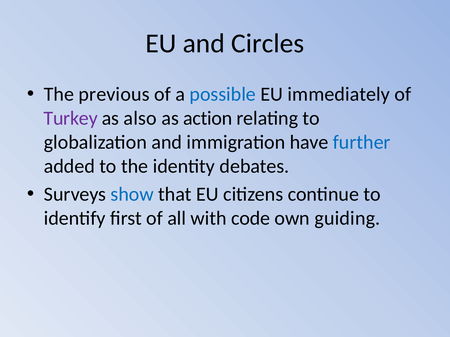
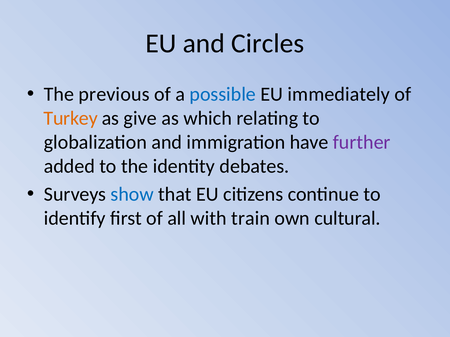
Turkey colour: purple -> orange (71, 118)
also: also -> give (140, 118)
action: action -> which (208, 118)
further colour: blue -> purple (362, 142)
code: code -> train (251, 218)
guiding: guiding -> cultural (348, 218)
